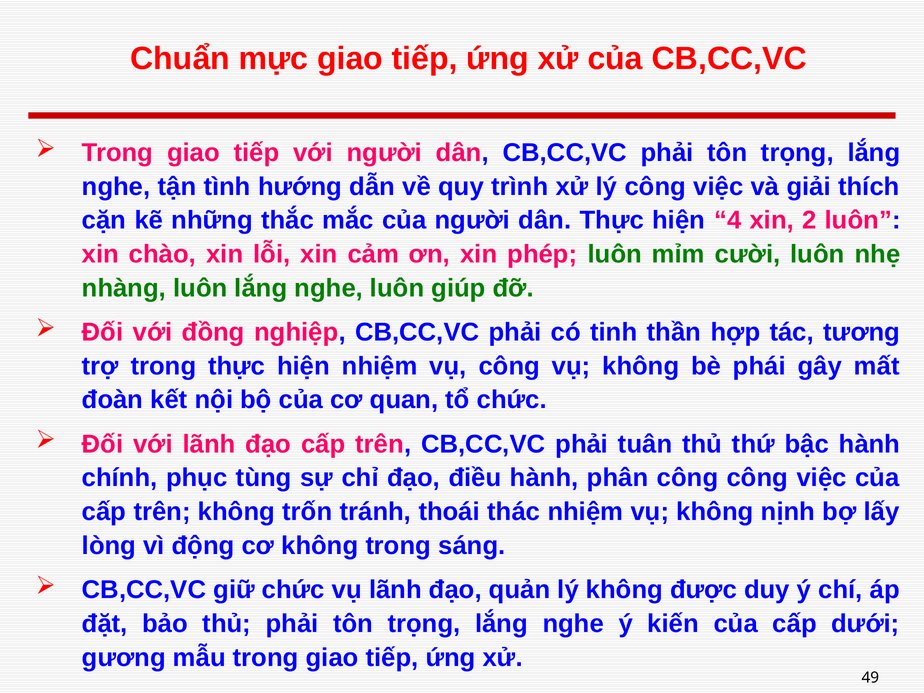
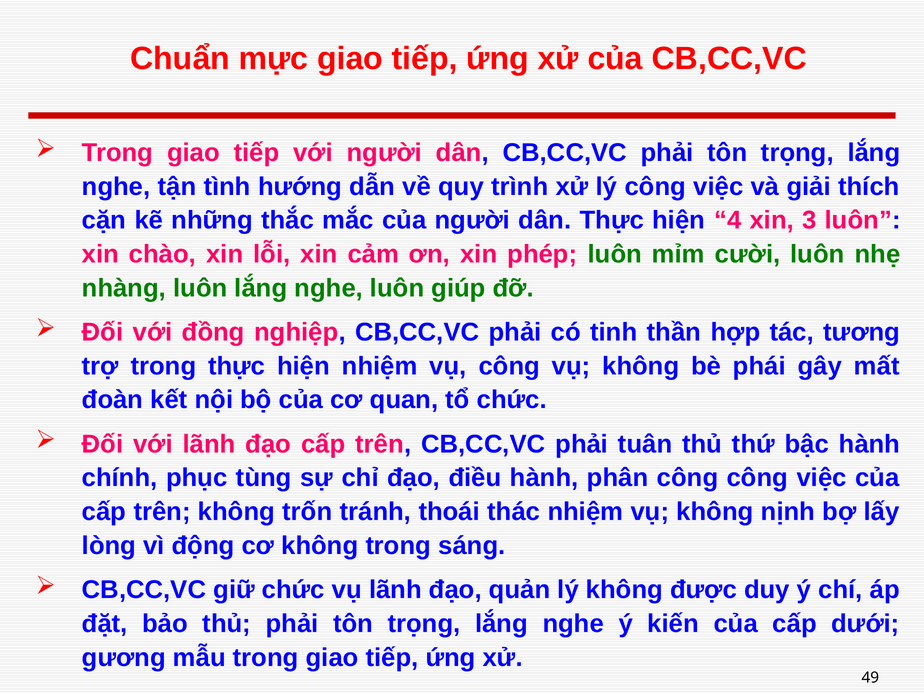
2: 2 -> 3 (809, 220)
